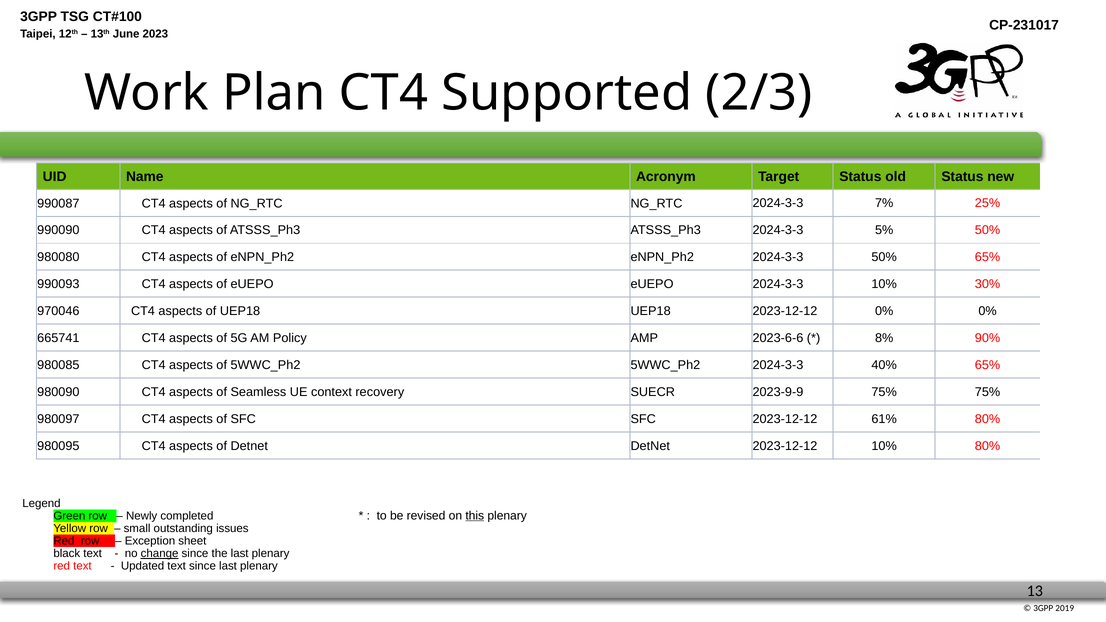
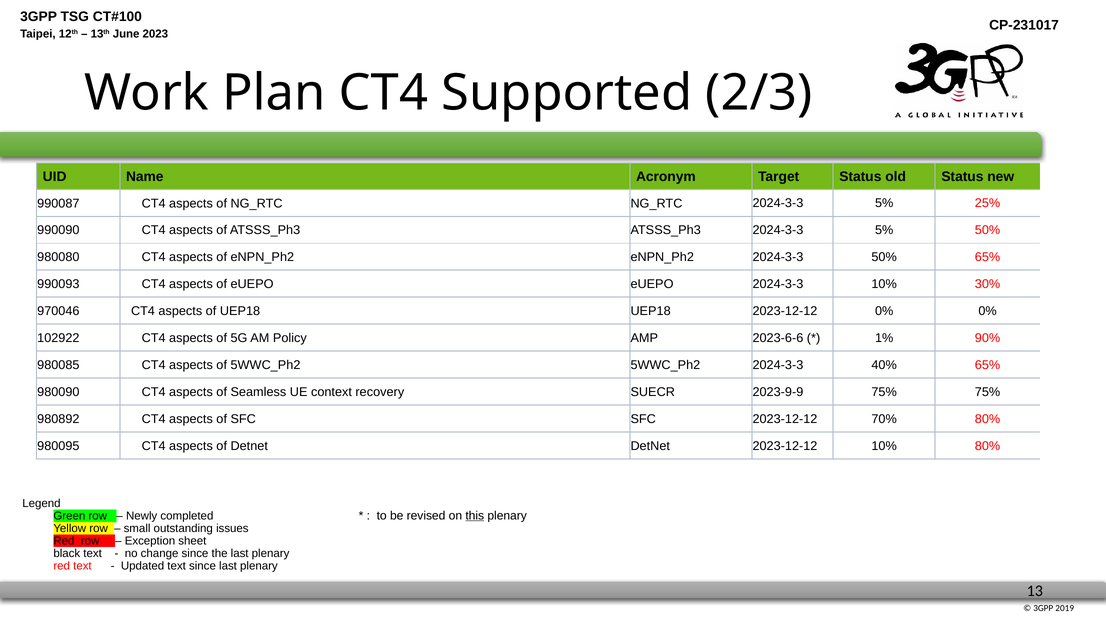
7%: 7% -> 5% (884, 203)
665741: 665741 -> 102922 (58, 338)
8%: 8% -> 1% (884, 338)
980097: 980097 -> 980892 (58, 419)
61%: 61% -> 70% (884, 419)
change underline: present -> none (160, 554)
